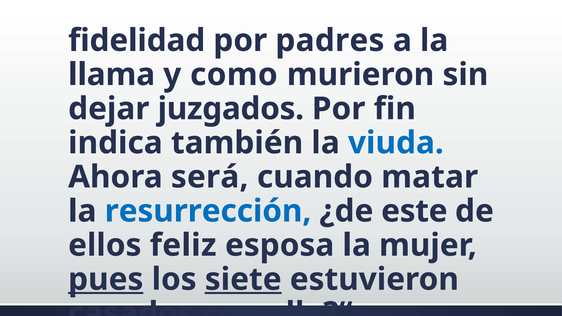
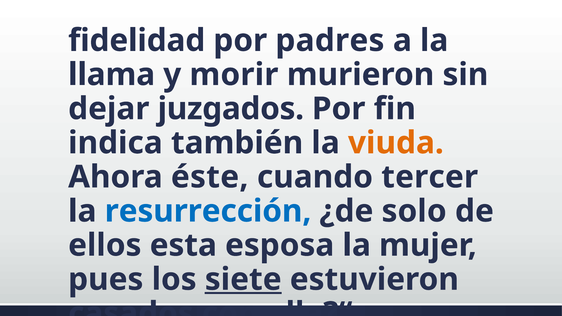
como: como -> morir (234, 75)
viuda colour: blue -> orange (396, 143)
será: será -> éste (210, 177)
matar: matar -> tercer (430, 177)
este: este -> solo (414, 211)
feliz: feliz -> esta (183, 245)
pues underline: present -> none (106, 279)
